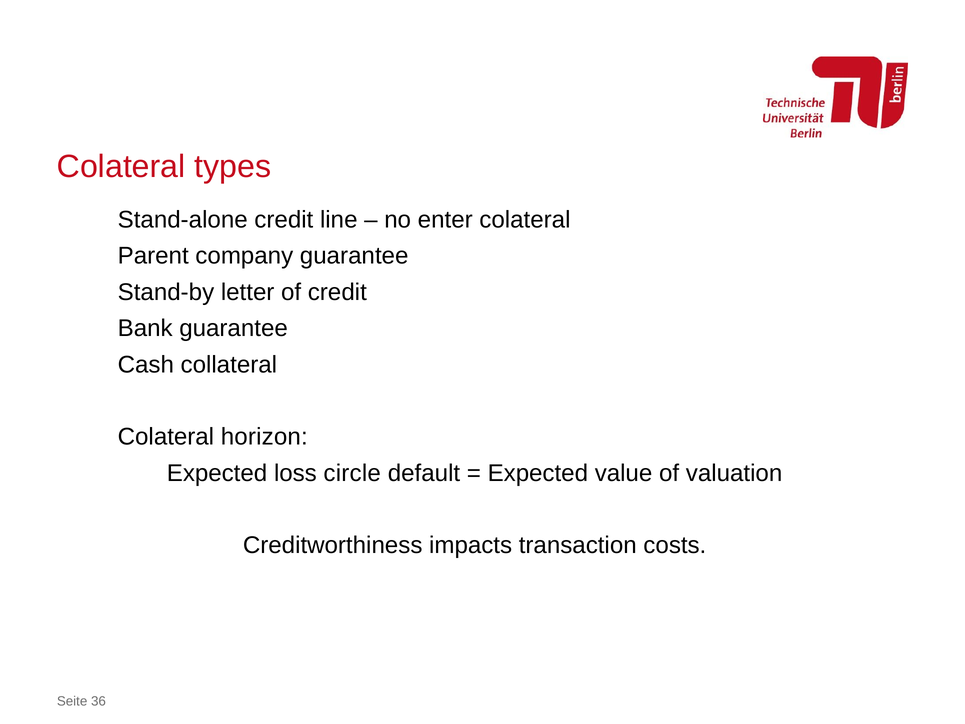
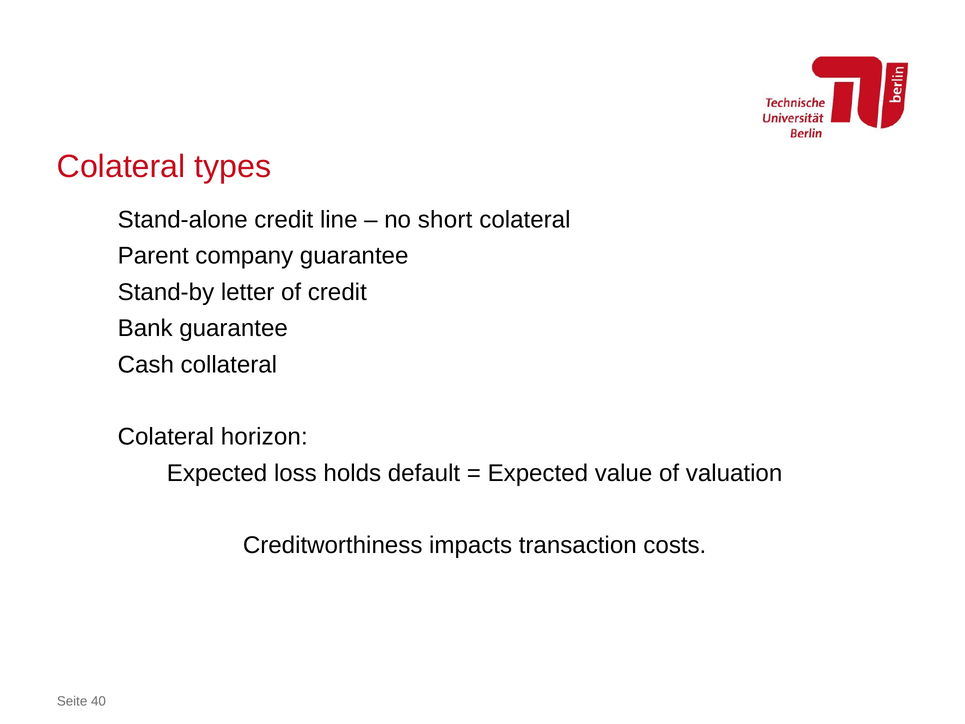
enter: enter -> short (445, 220)
circle: circle -> holds (352, 473)
36: 36 -> 40 (98, 701)
